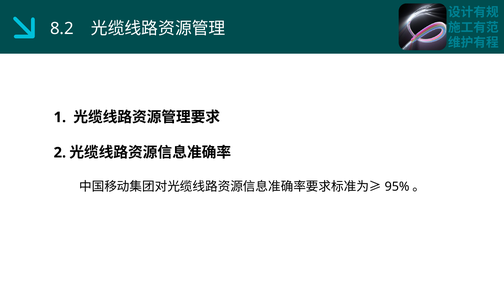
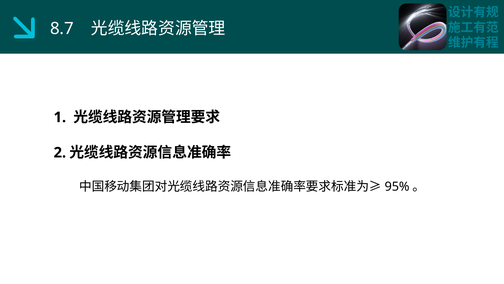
8.2: 8.2 -> 8.7 (62, 28)
